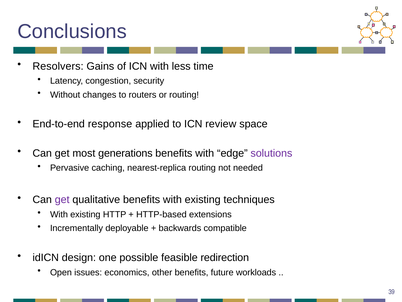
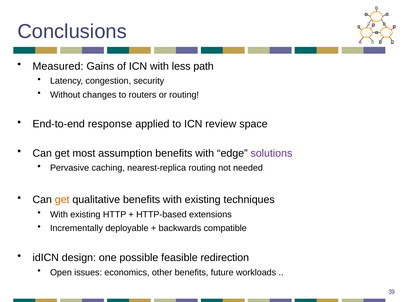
Resolvers: Resolvers -> Measured (58, 66)
time: time -> path (204, 66)
generations: generations -> assumption (125, 153)
get colour: purple -> orange (62, 199)
